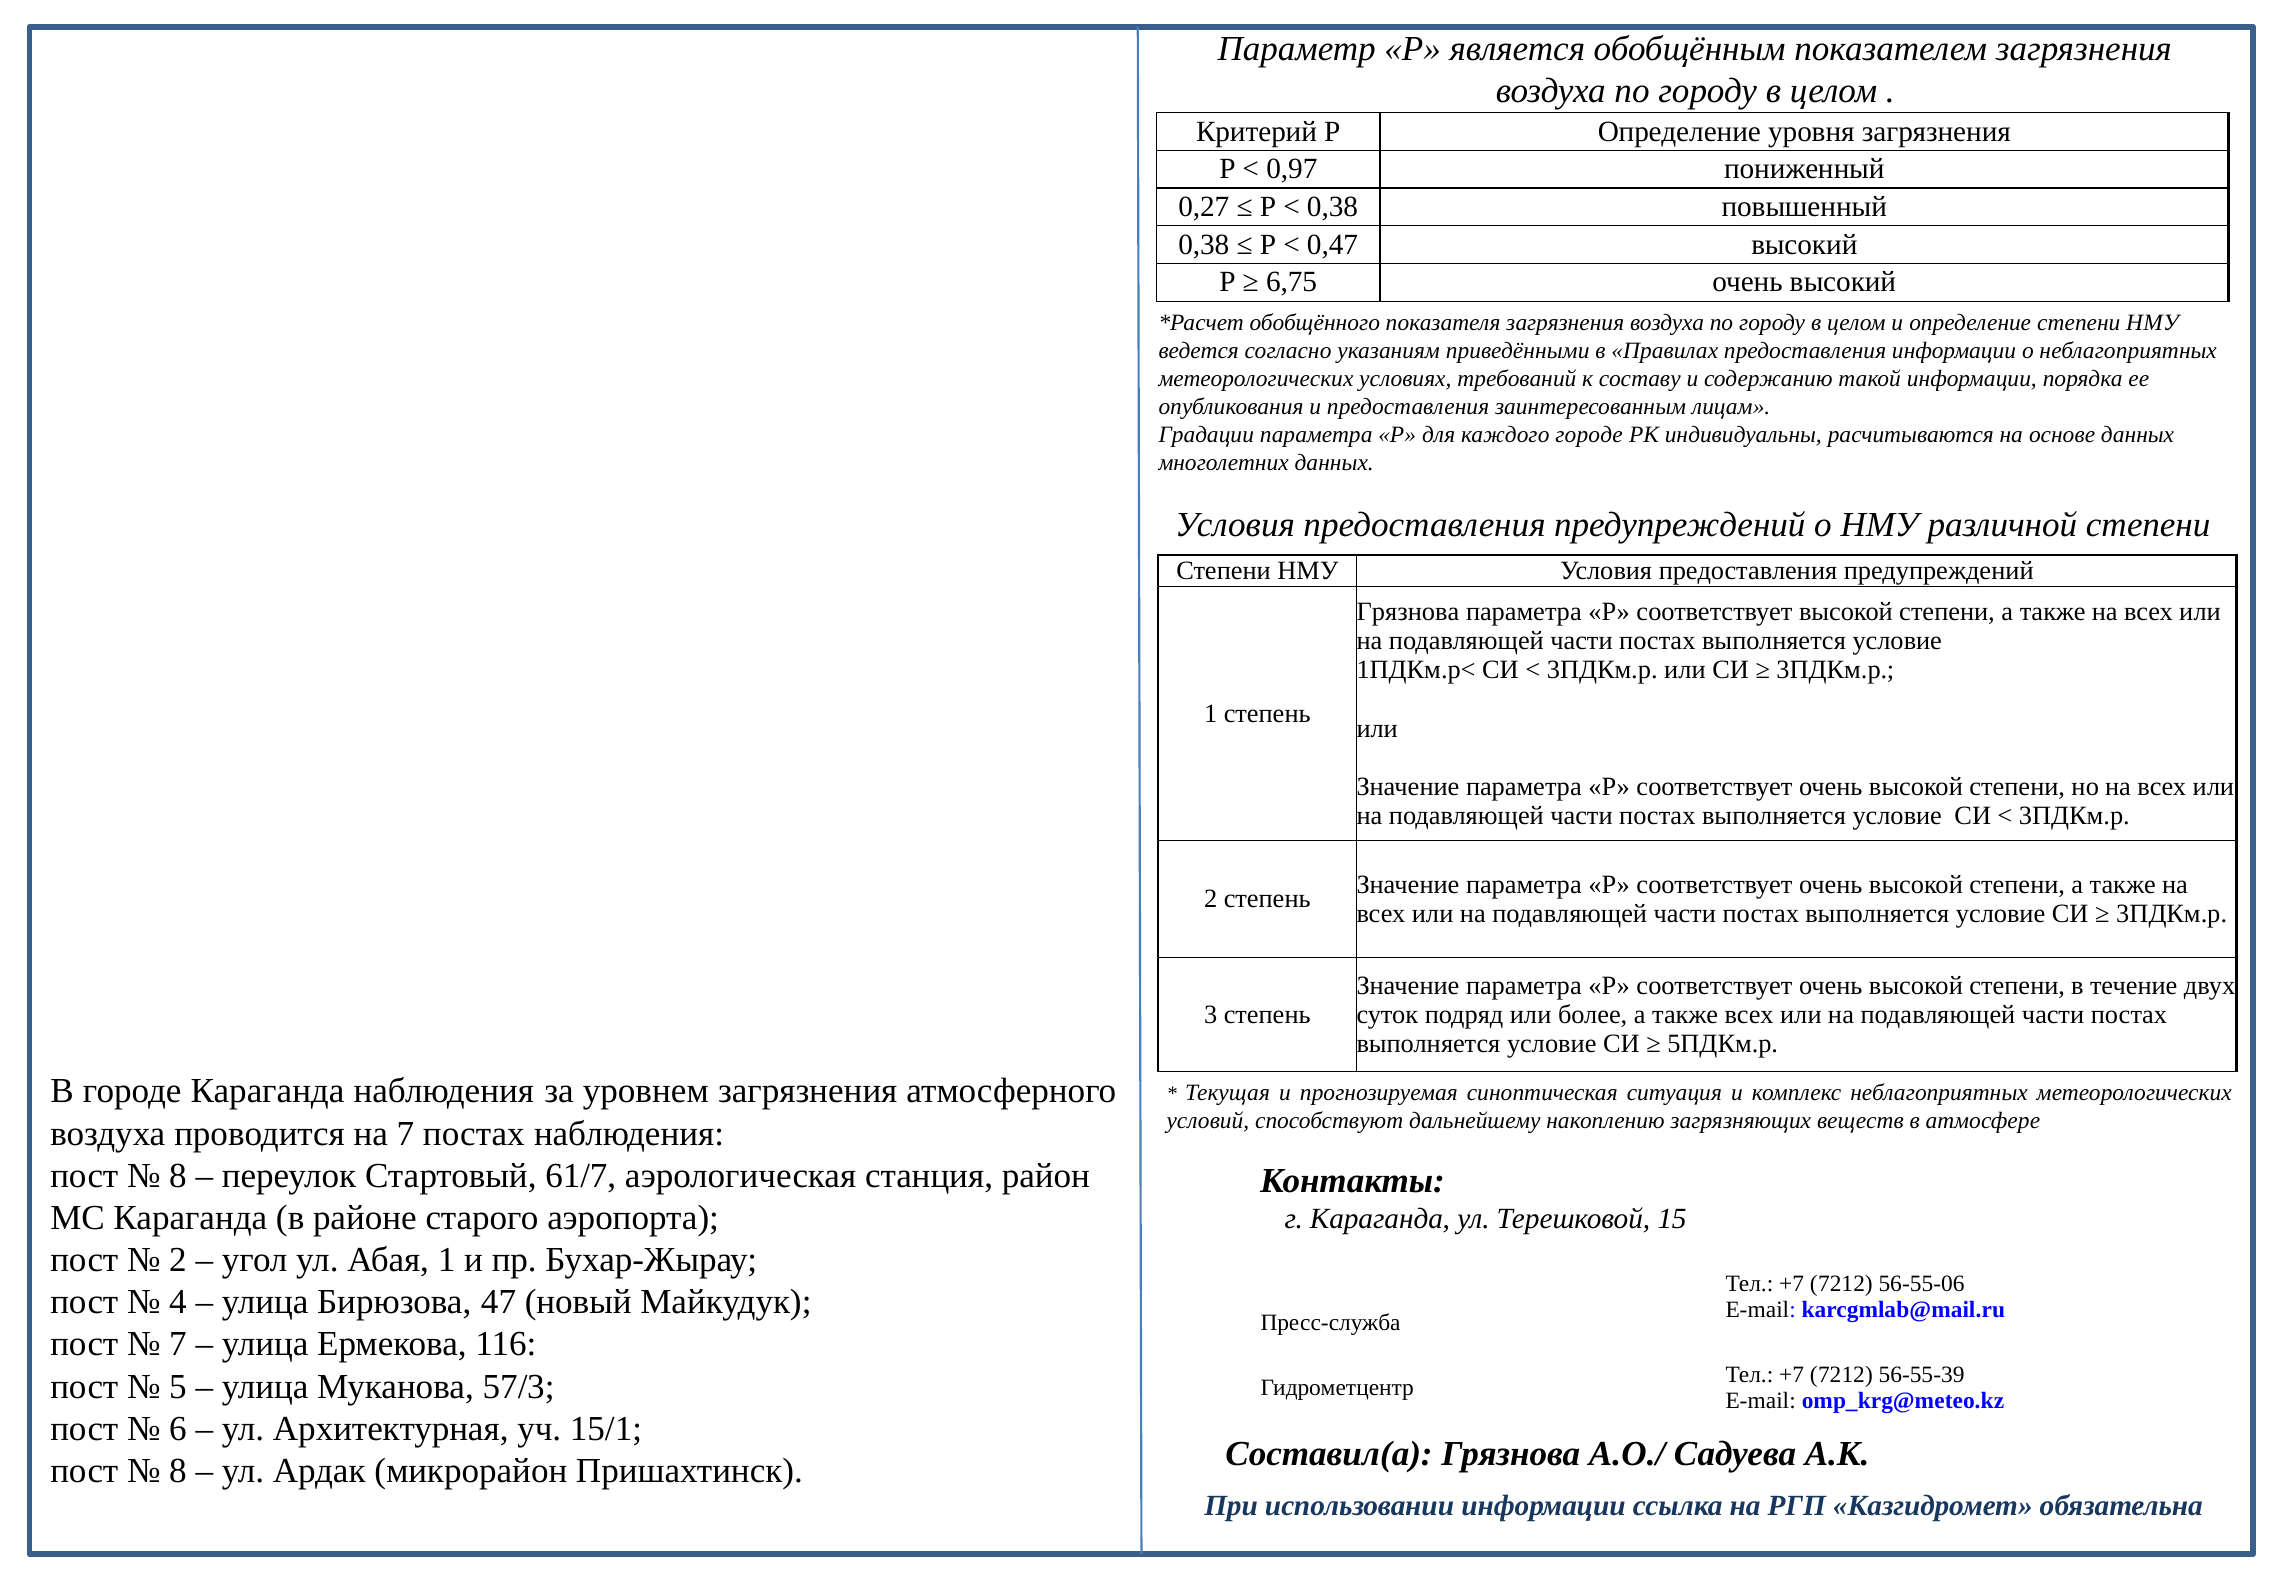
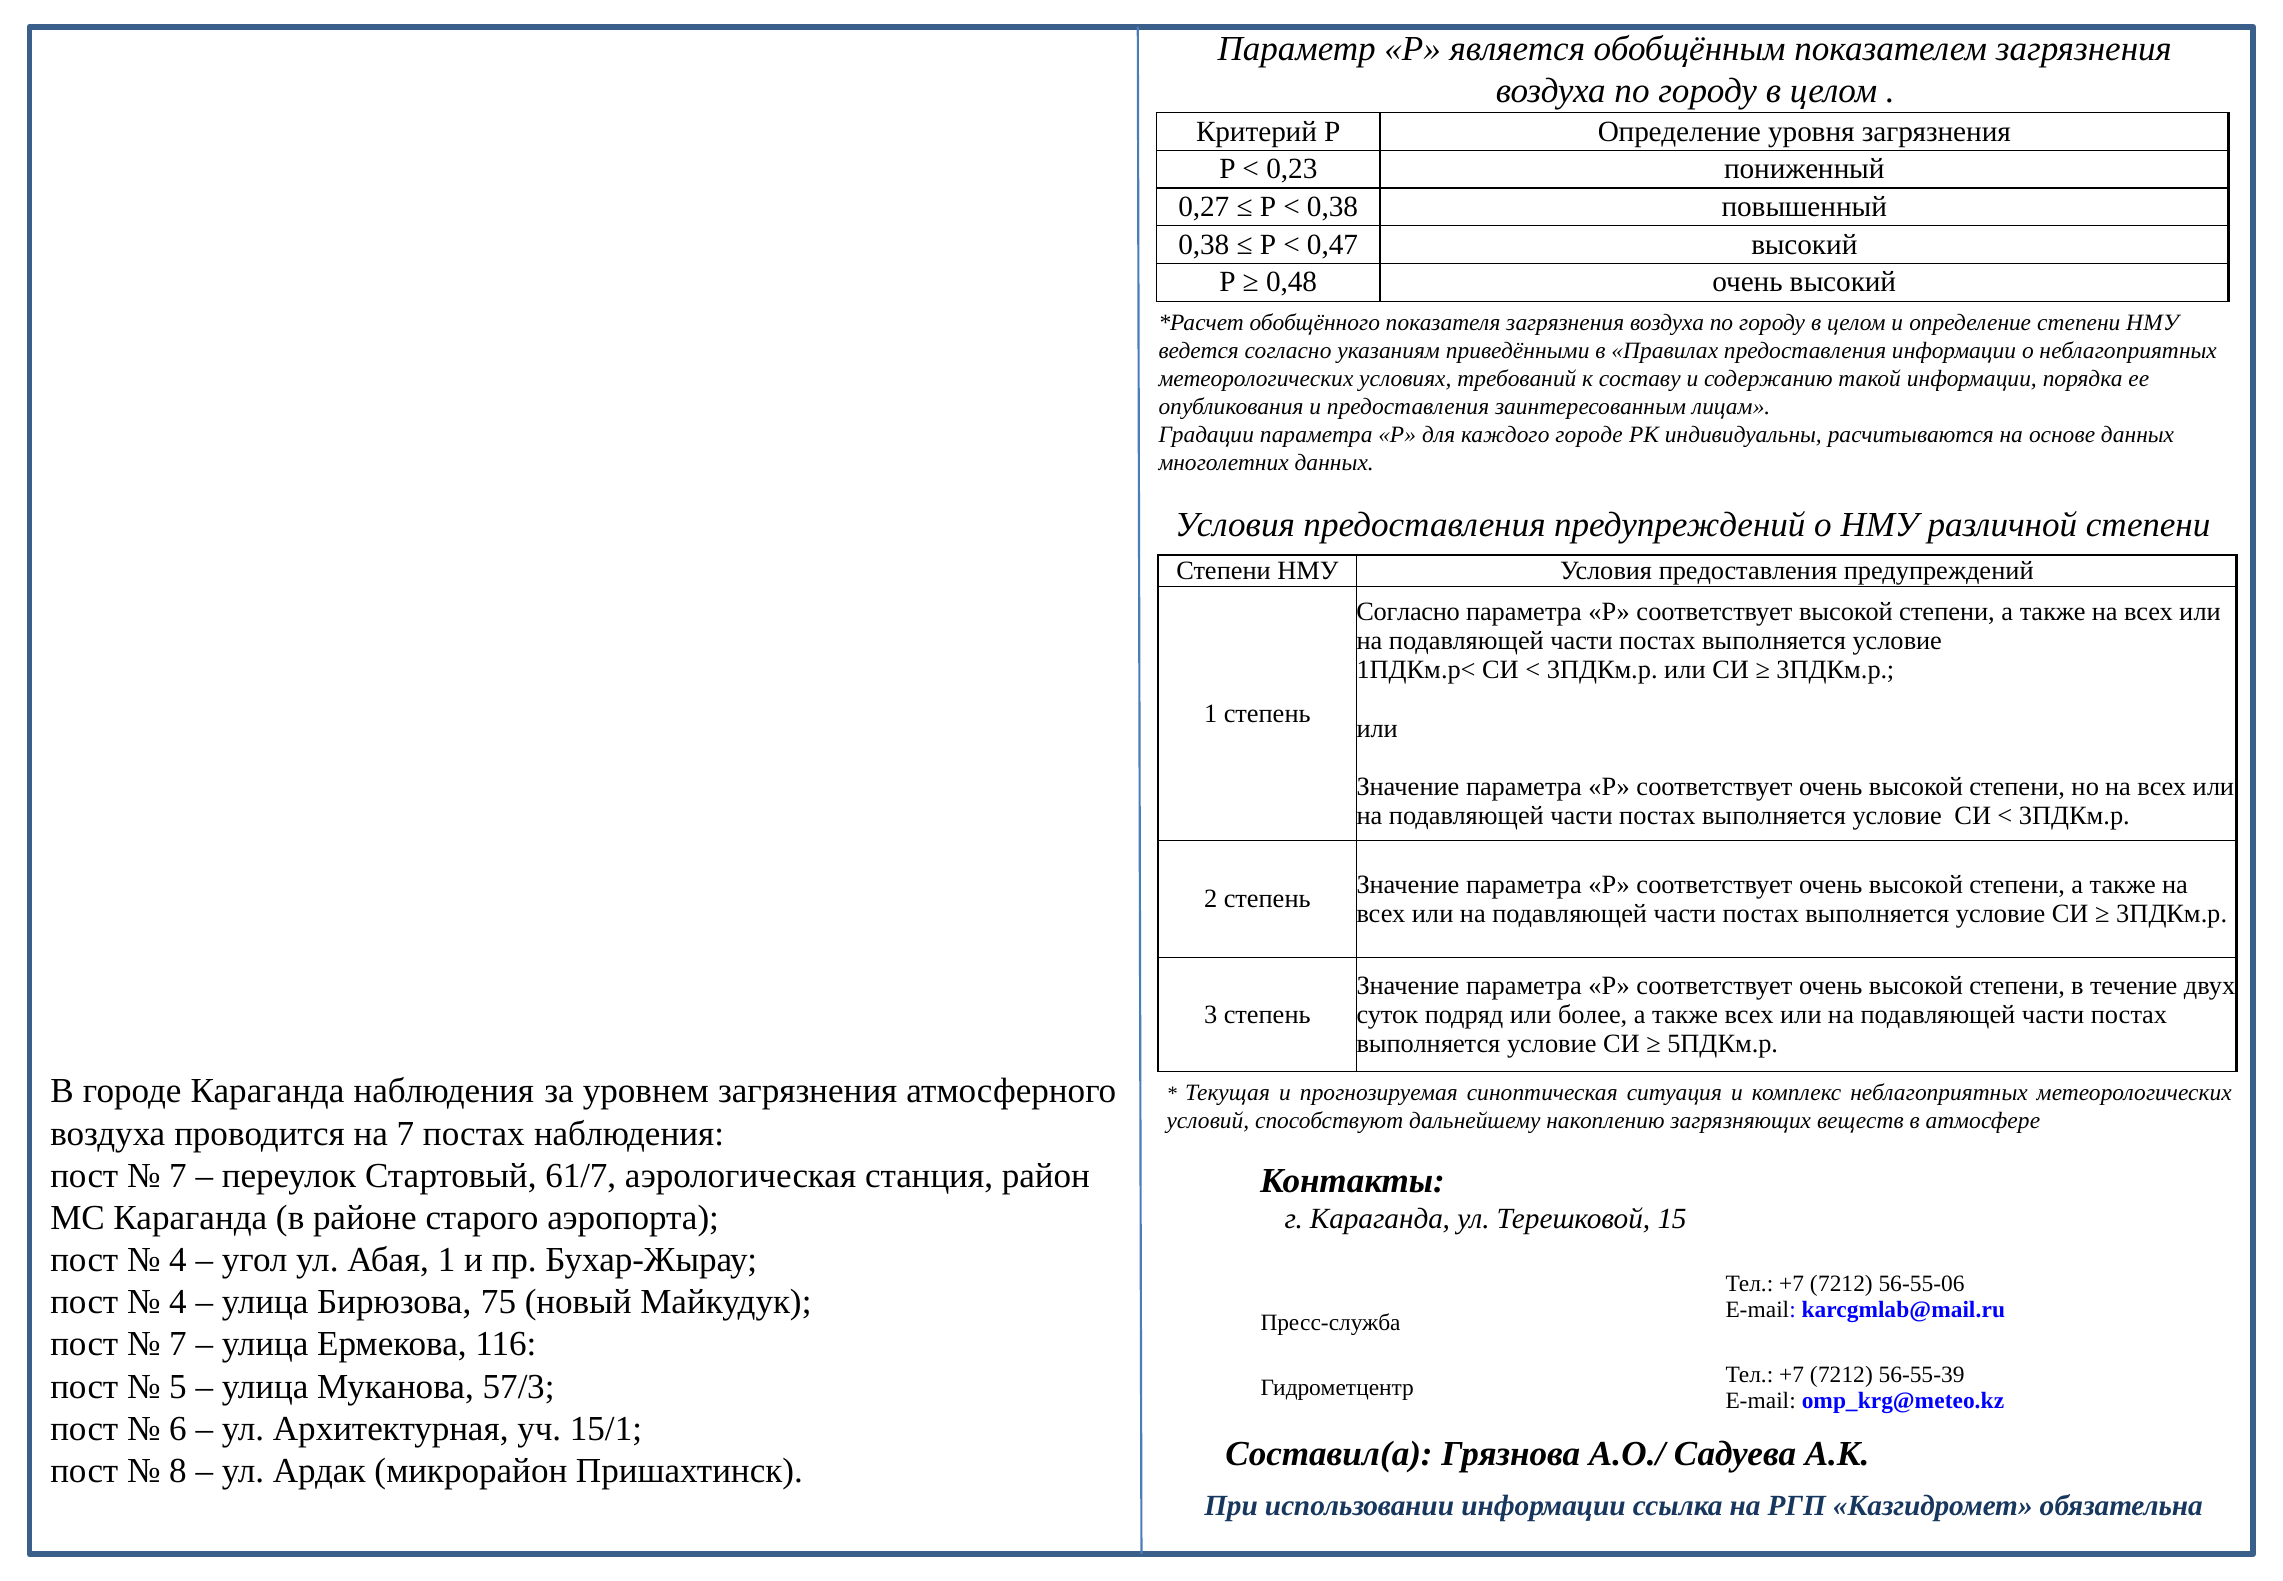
0,97: 0,97 -> 0,23 (1292, 169)
6,75: 6,75 -> 0,48 (1292, 282)
Грязнова: Грязнова -> Согласно (1408, 611)
8: 8 -> 7 (178, 1175)
2: 2 -> 4 (178, 1260)
47: 47 -> 75 (499, 1302)
